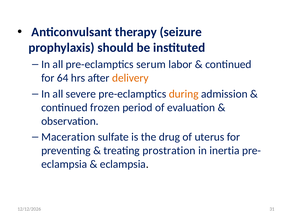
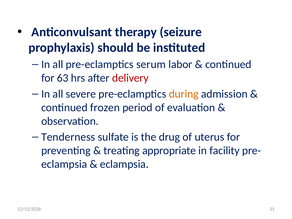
64: 64 -> 63 (63, 78)
delivery colour: orange -> red (130, 78)
Maceration: Maceration -> Tenderness (68, 137)
prostration: prostration -> appropriate (169, 151)
inertia: inertia -> facility (225, 151)
